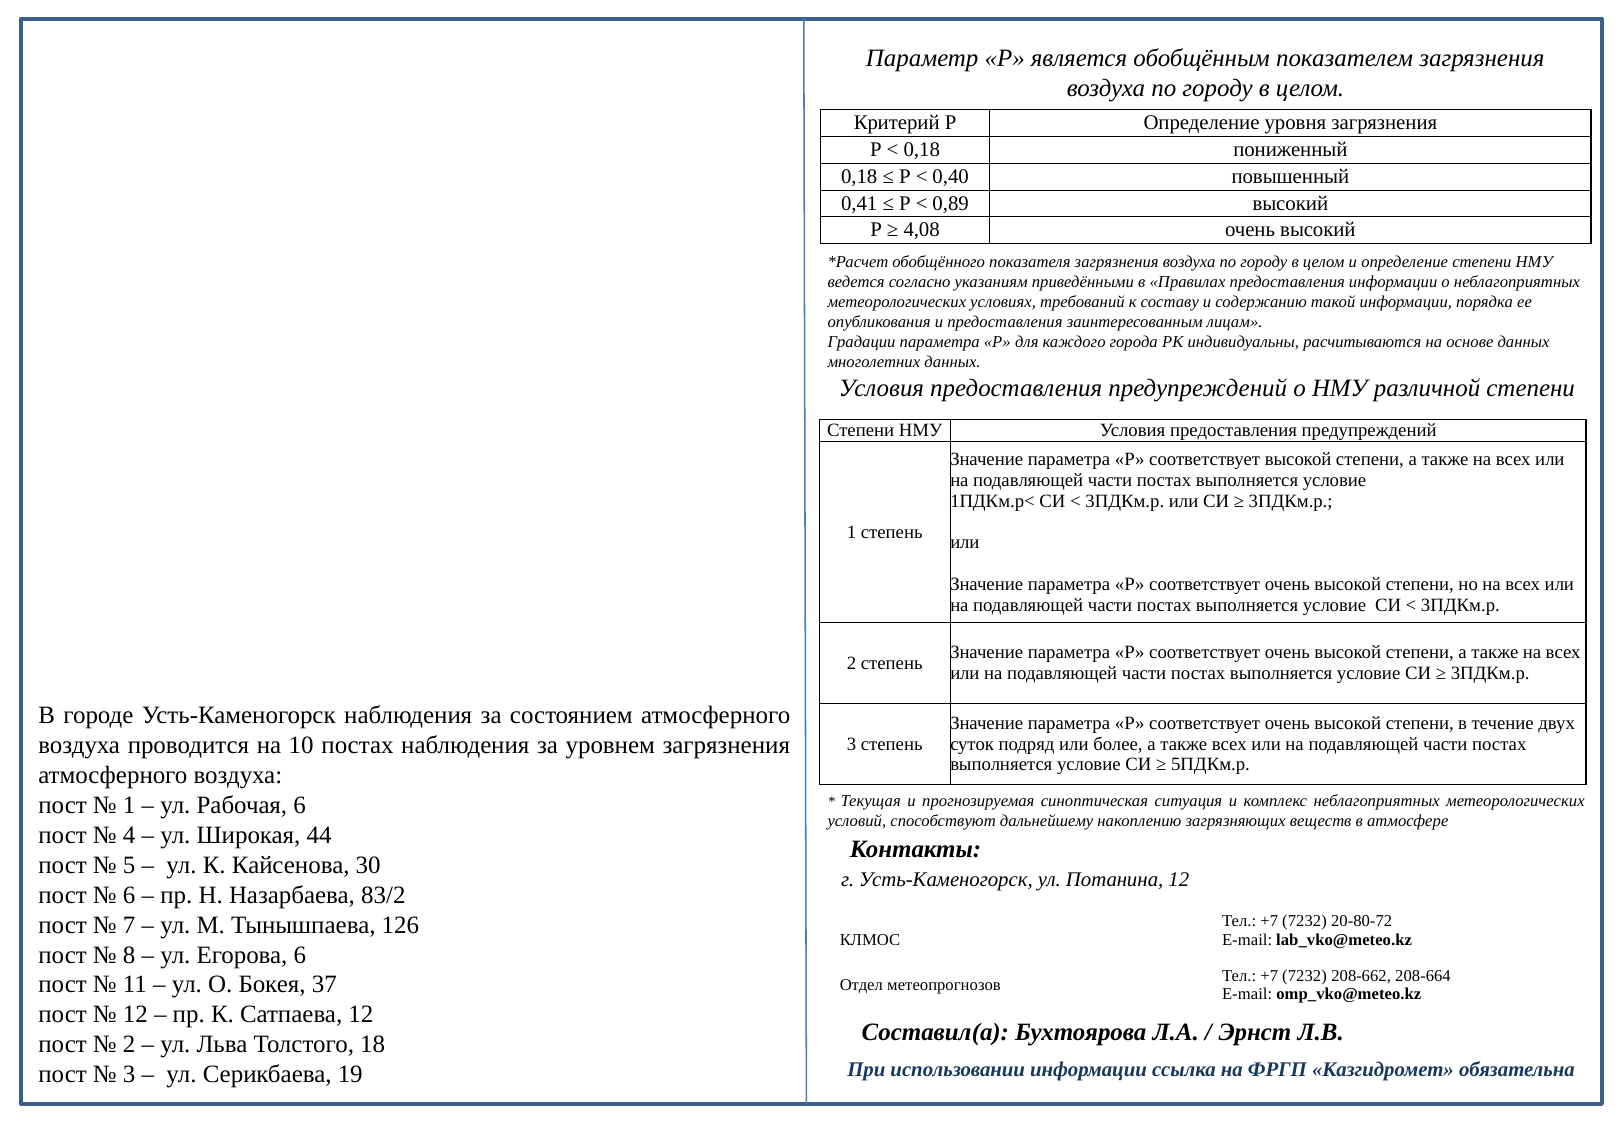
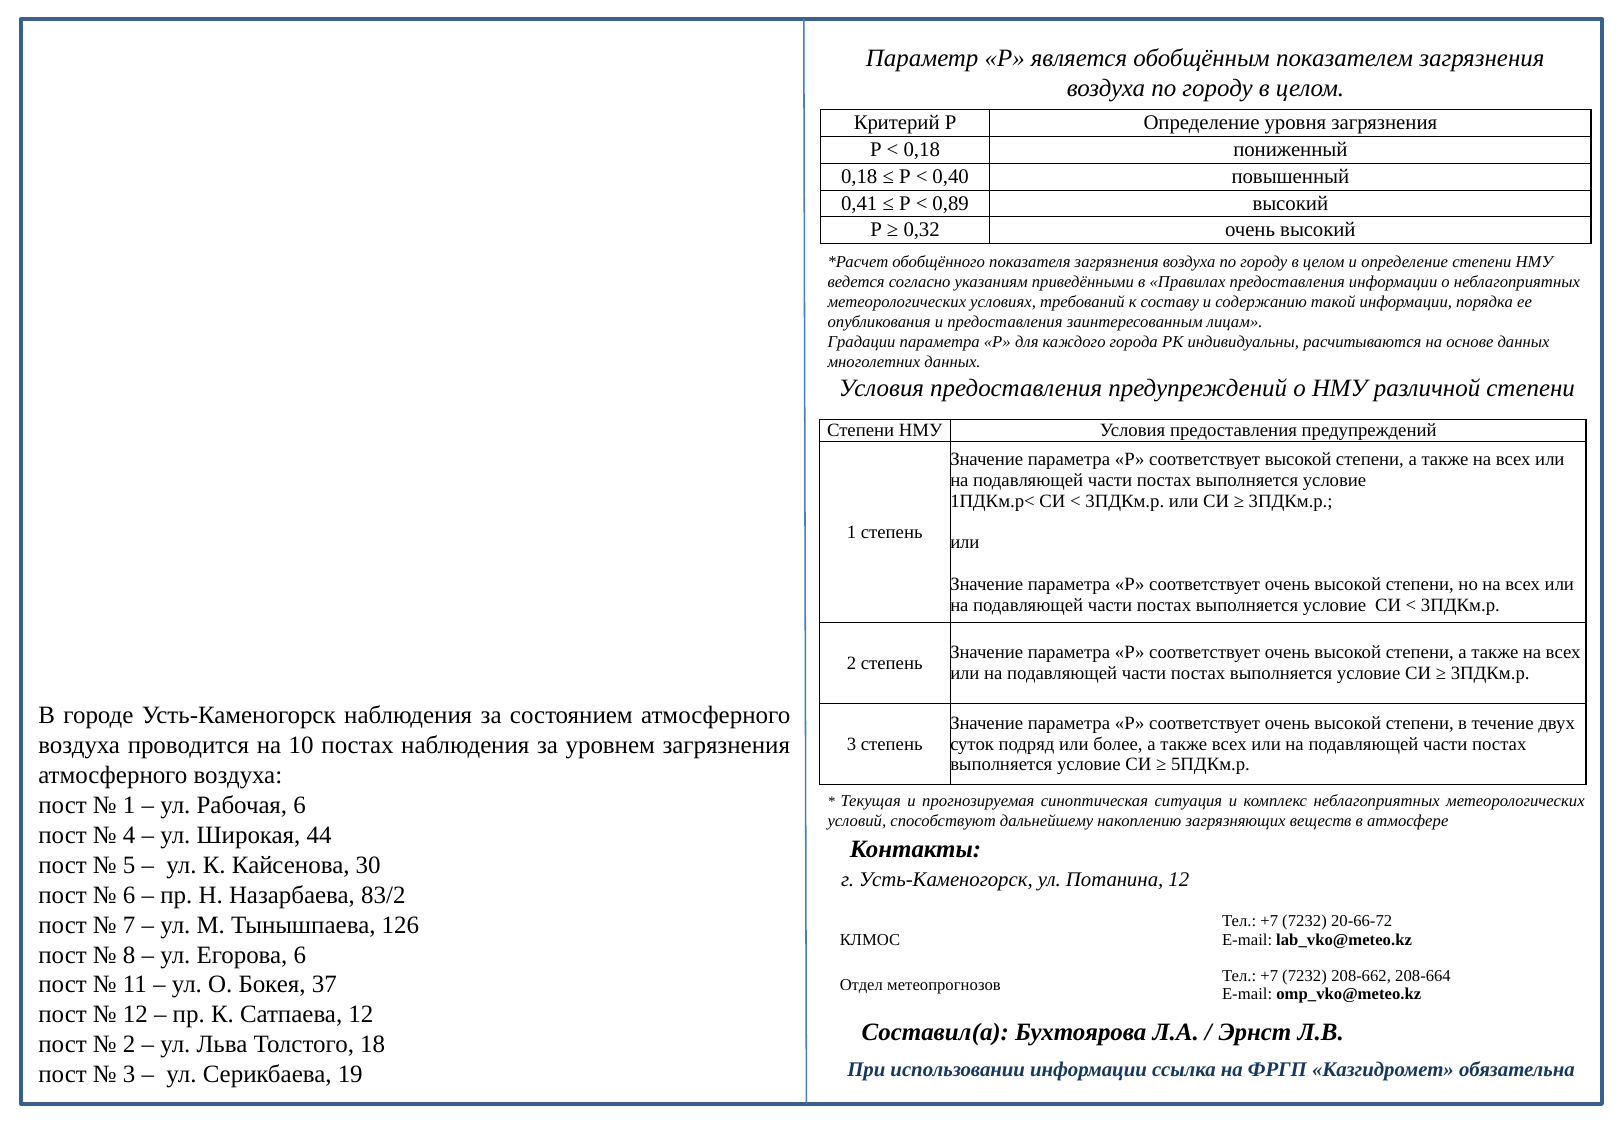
4,08: 4,08 -> 0,32 (922, 230)
20-80-72: 20-80-72 -> 20-66-72 (1362, 922)
